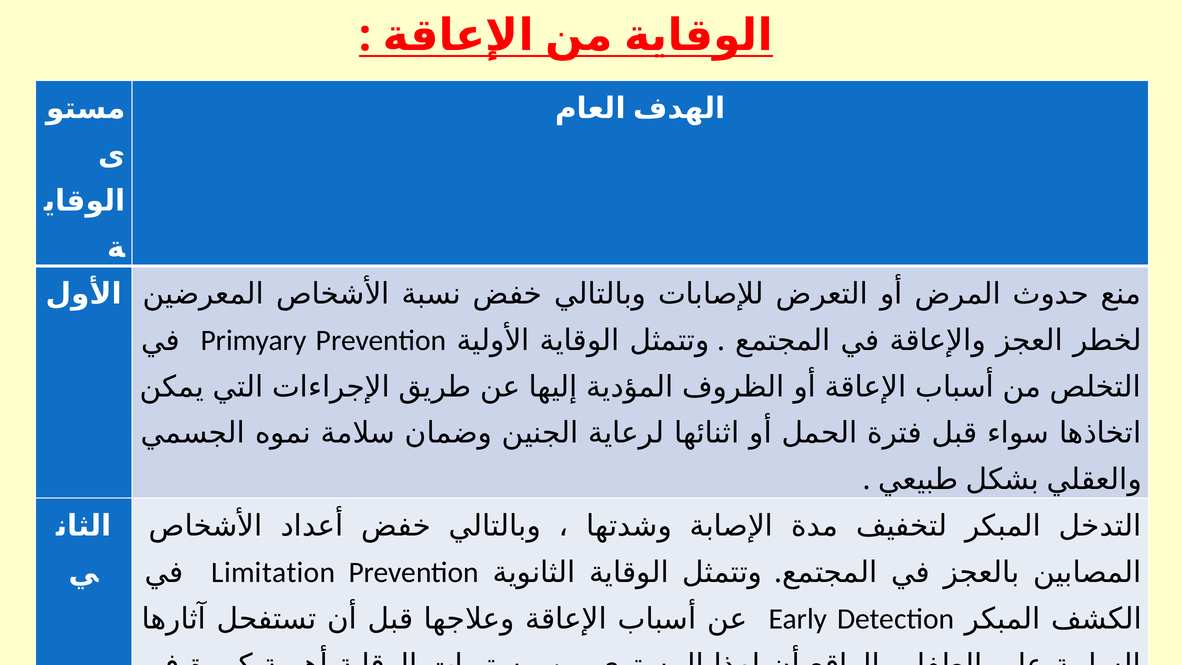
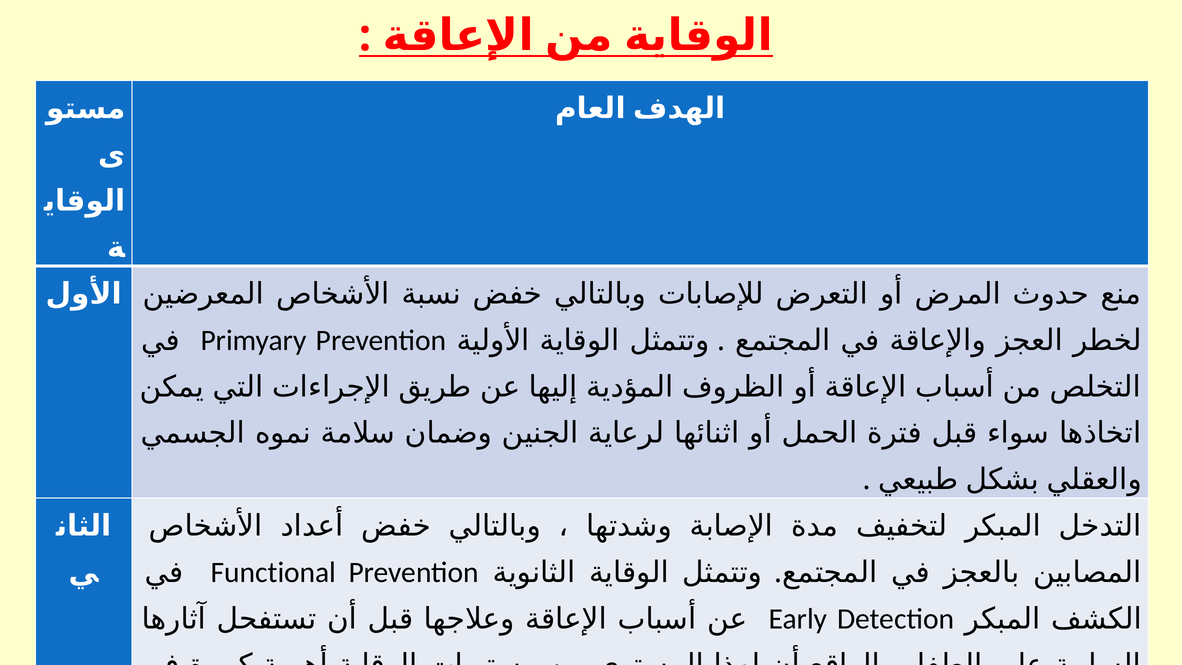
Limitation: Limitation -> Functional (274, 572)
